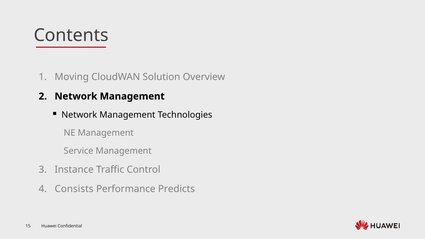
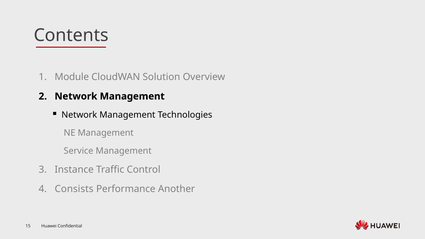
Moving: Moving -> Module (72, 77)
Predicts: Predicts -> Another (176, 189)
